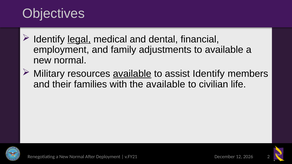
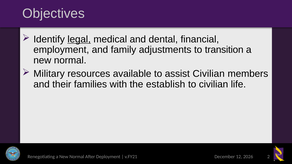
to available: available -> transition (224, 50)
available underline: present -> none (132, 74)
assist Identify: Identify -> Civilian (209, 74)
the available: available -> establish (166, 84)
